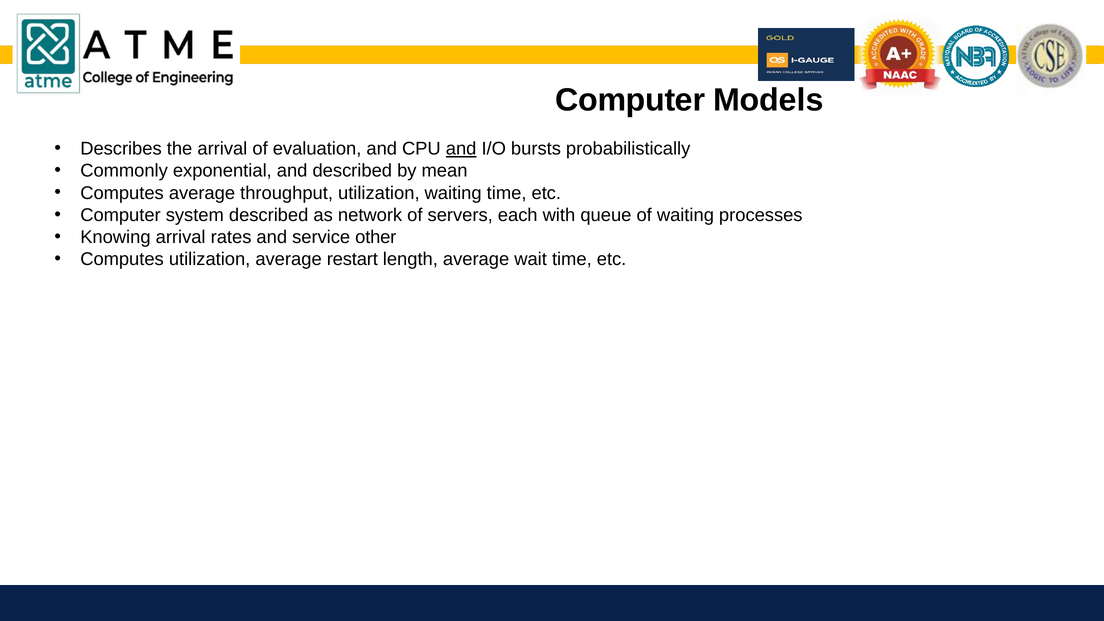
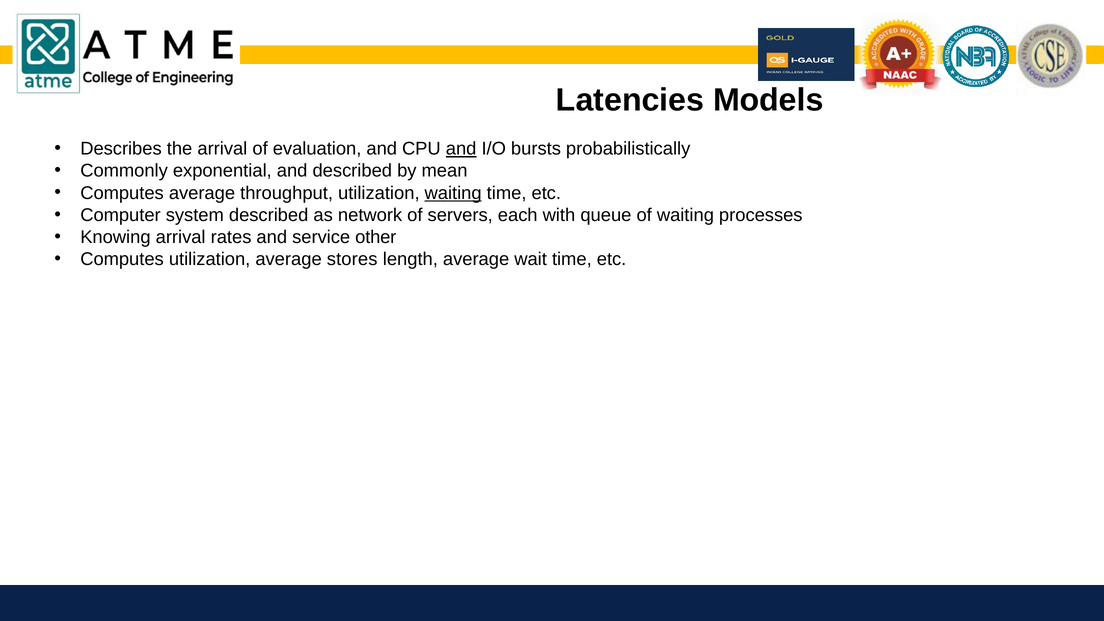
Computer: Computer -> Latencies (630, 100)
waiting underline: none -> present (453, 193)
restart: restart -> stores (352, 259)
